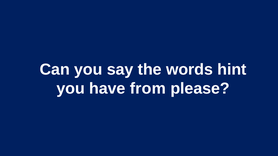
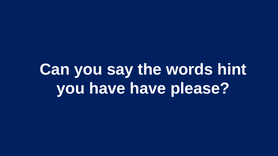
have from: from -> have (148, 89)
